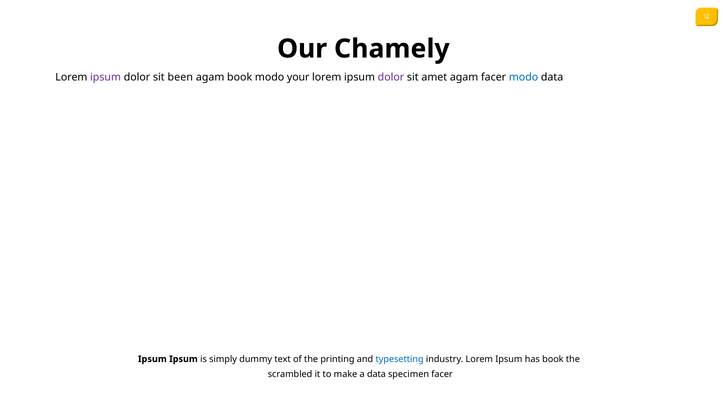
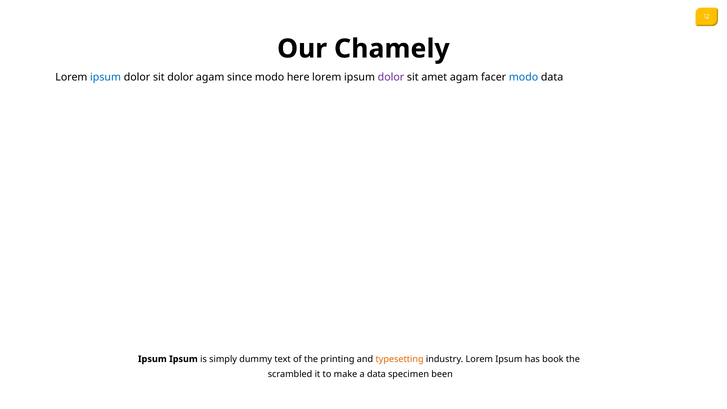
ipsum colour: purple -> blue (106, 77)
sit been: been -> dolor (180, 77)
agam book: book -> since (240, 77)
your: your -> here (298, 77)
typesetting colour: blue -> orange (400, 359)
specimen facer: facer -> been (442, 374)
